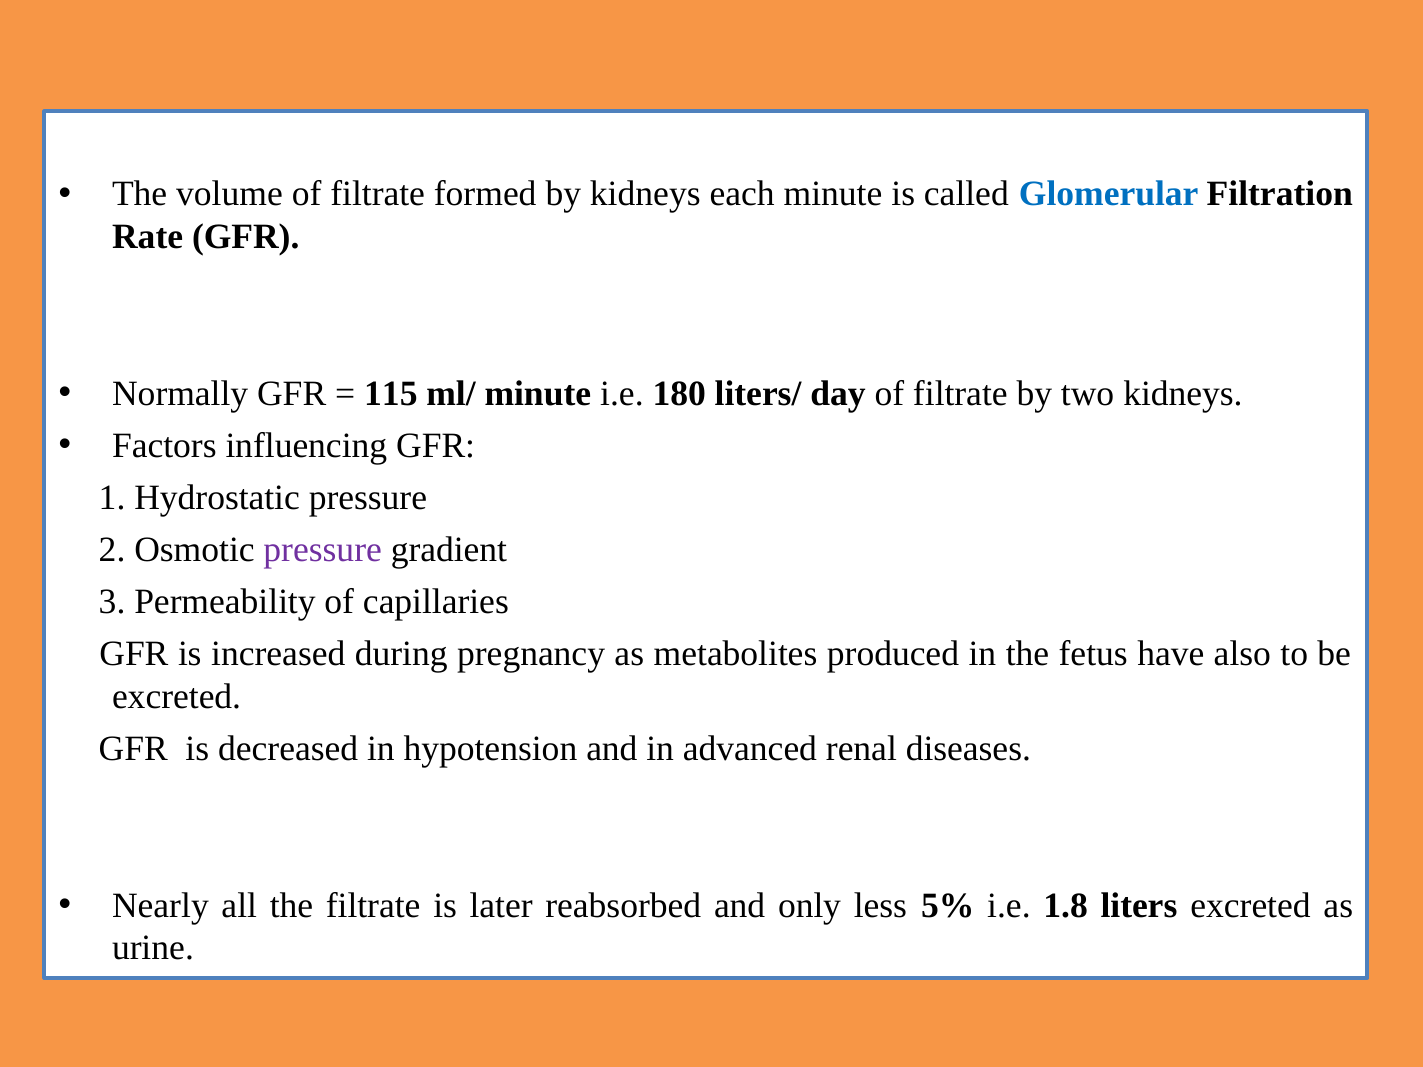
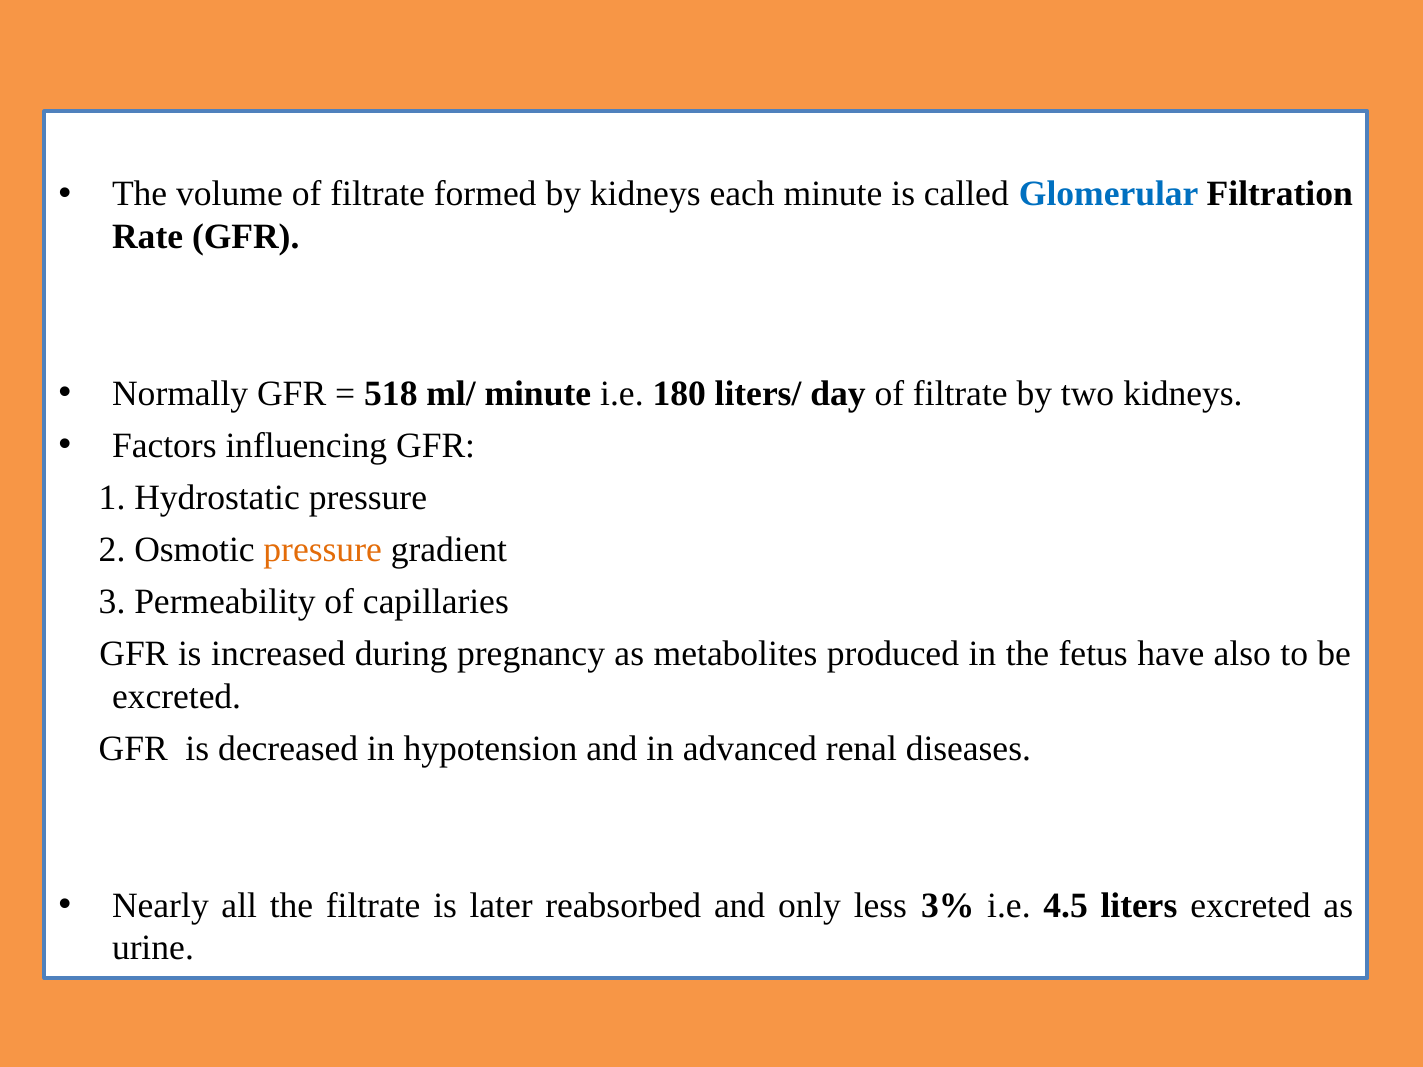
115: 115 -> 518 (391, 393)
pressure colour: purple -> orange (323, 550)
5%: 5% -> 3% (948, 906)
1.8: 1.8 -> 4.5 (1066, 906)
